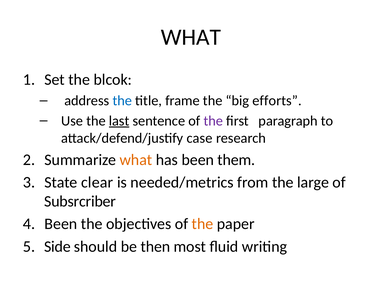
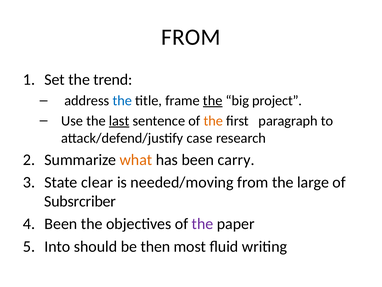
WHAT: WHAT -> FROM (191, 37)
blcok: blcok -> trend (113, 79)
the underline: none -> present (213, 100)
efforts: efforts -> project (277, 100)
the colour: purple -> orange (213, 121)
them: them -> carry (236, 159)
needed/metrics: needed/metrics -> needed/moving (182, 182)
the colour: orange -> purple (202, 224)
Side: Side -> Into (57, 246)
